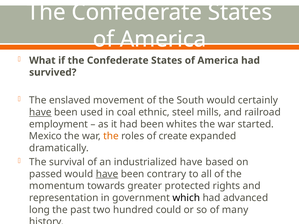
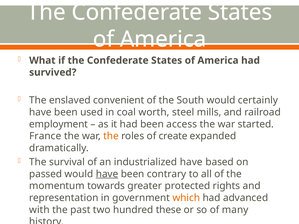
movement: movement -> convenient (119, 100)
have underline: present -> none (40, 112)
ethnic: ethnic -> worth (154, 112)
whites: whites -> access (182, 124)
Mexico: Mexico -> France (45, 136)
which colour: black -> orange (186, 198)
long: long -> with (39, 210)
could: could -> these (169, 210)
